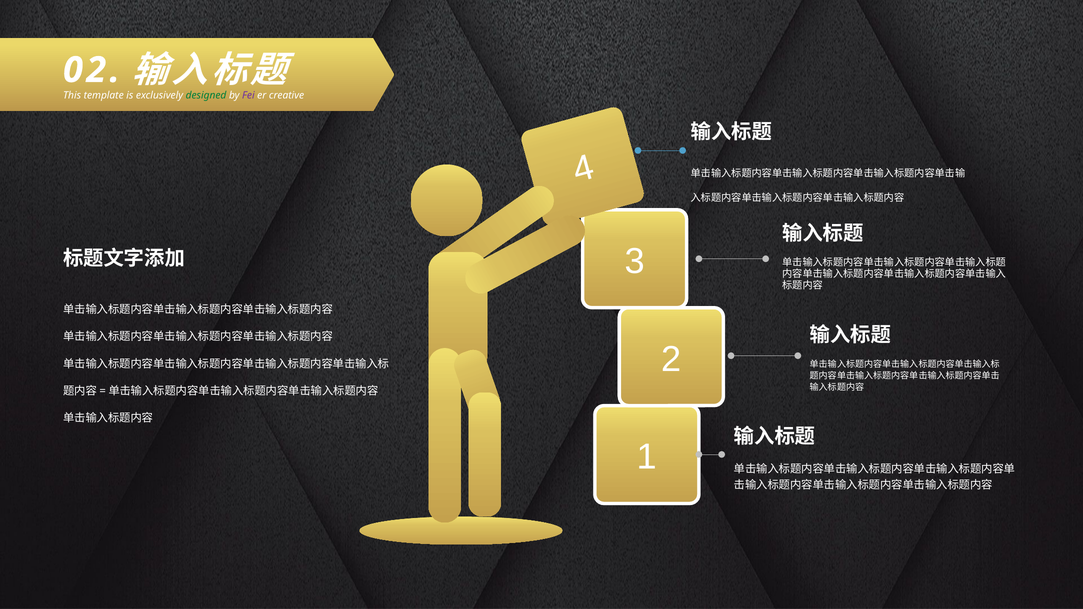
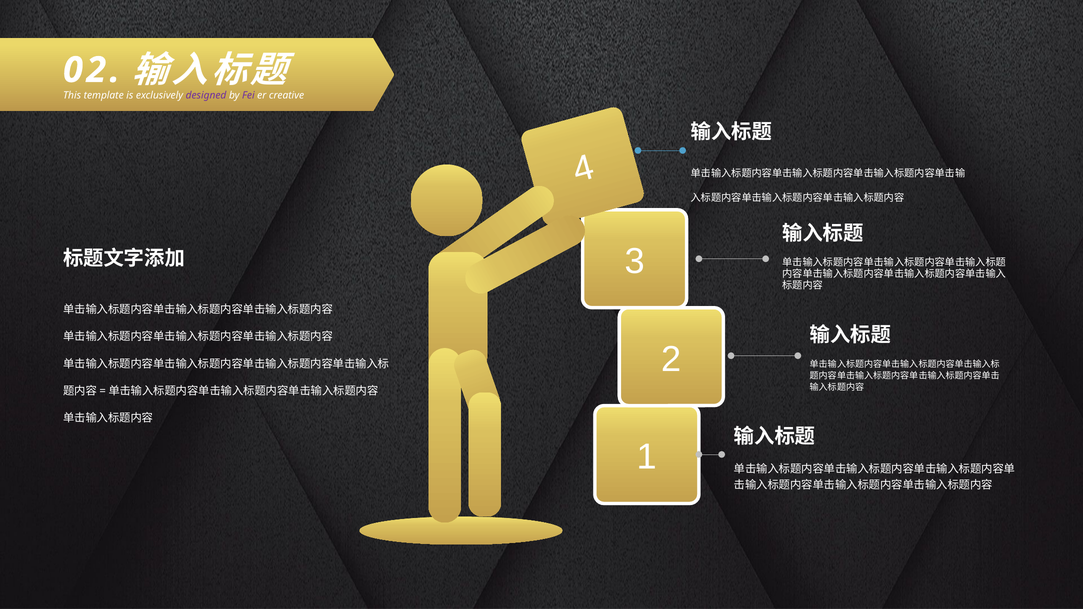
designed colour: green -> purple (206, 96)
